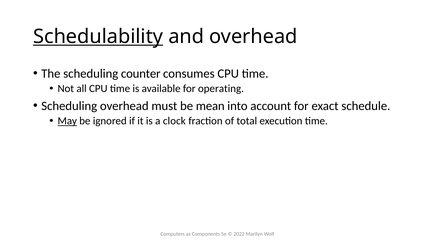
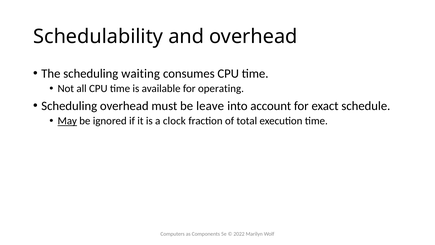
Schedulability underline: present -> none (98, 37)
counter: counter -> waiting (141, 74)
mean: mean -> leave (210, 106)
